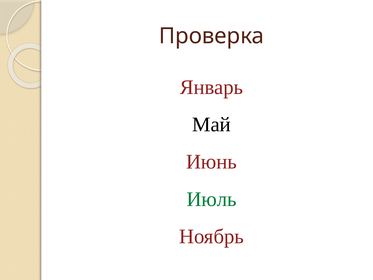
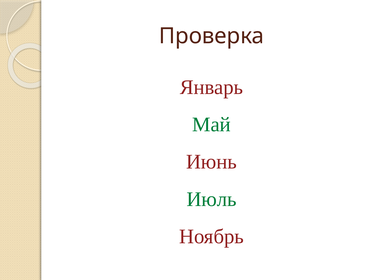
Май colour: black -> green (211, 124)
